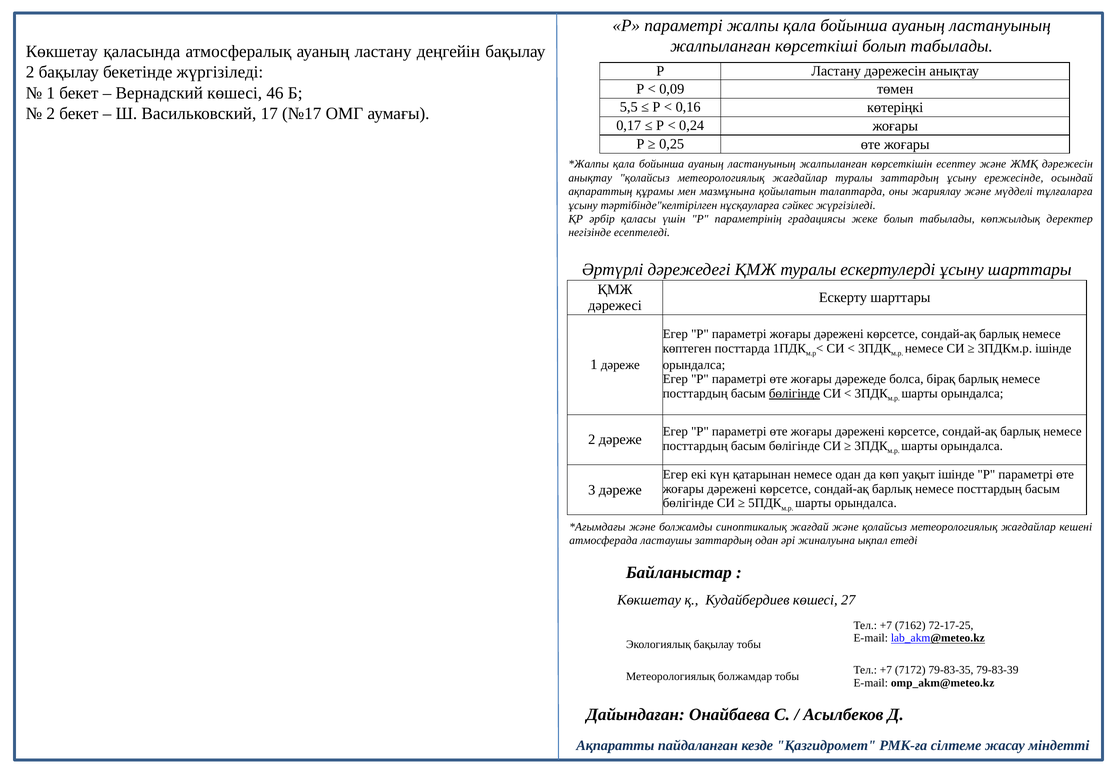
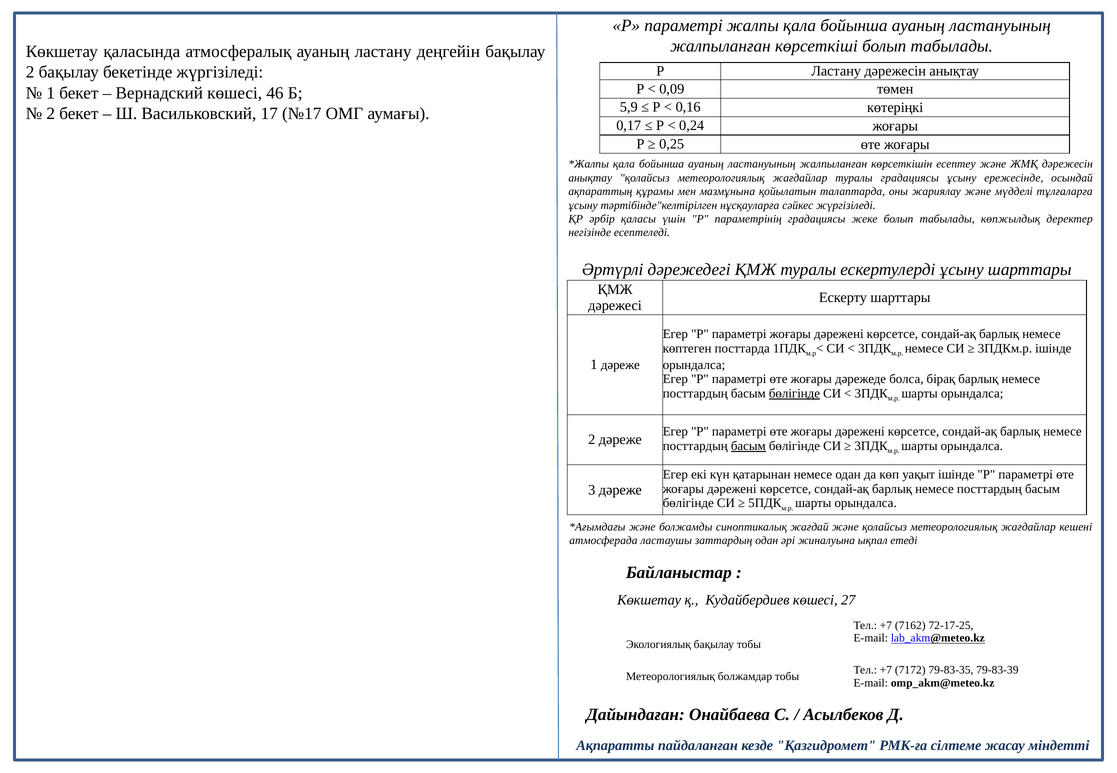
5,5: 5,5 -> 5,9 (629, 107)
туралы заттардың: заттардың -> градациясы (910, 178)
басым underline: none -> present (748, 446)
